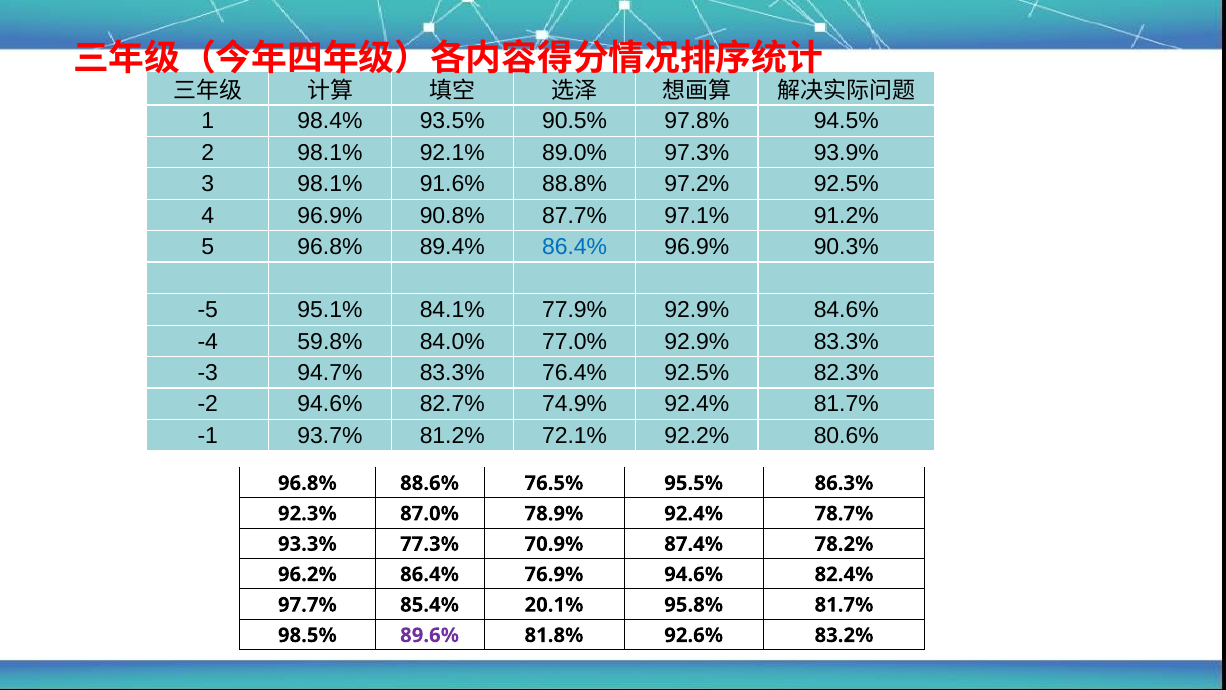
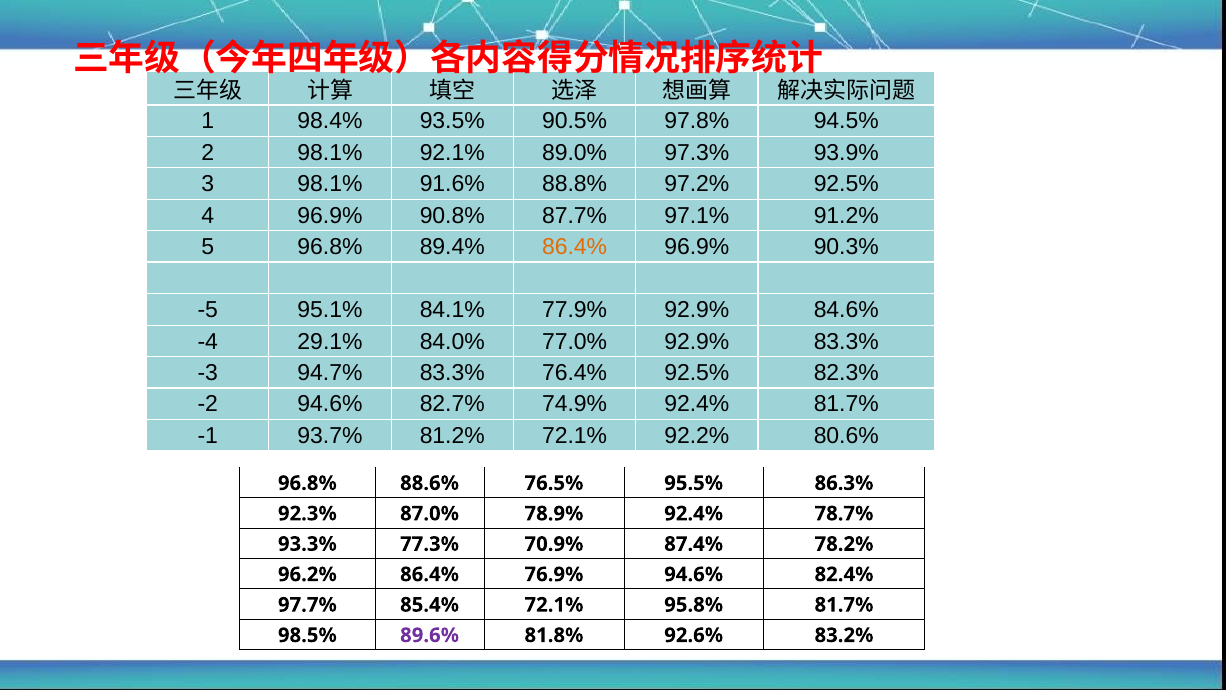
86.4% colour: blue -> orange (575, 247)
59.8%: 59.8% -> 29.1% (330, 341)
85.4% 20.1%: 20.1% -> 72.1% (554, 605)
